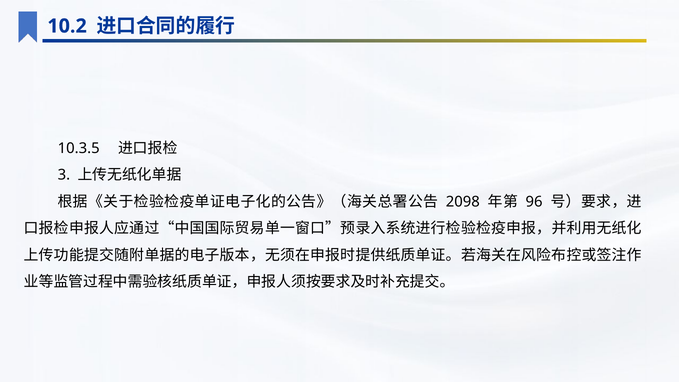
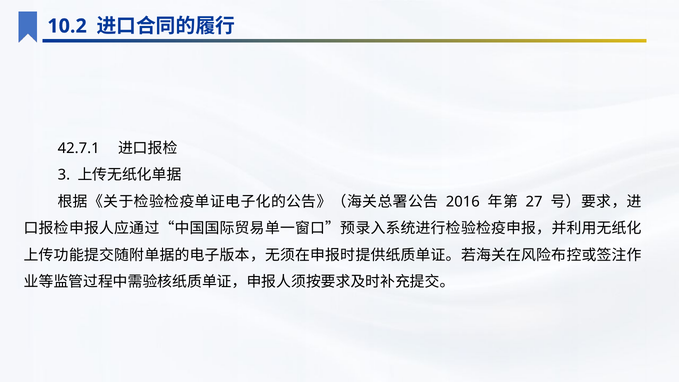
10.3.5: 10.3.5 -> 42.7.1 (79, 148)
2098: 2098 -> 2016 (463, 202)
96: 96 -> 27 (534, 202)
